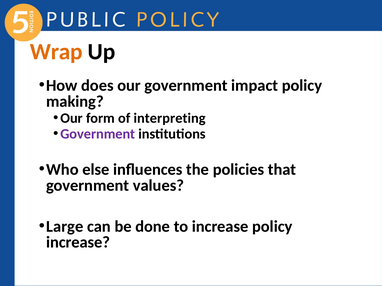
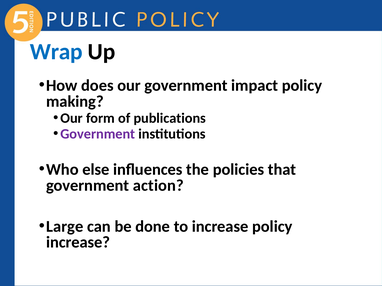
Wrap colour: orange -> blue (56, 52)
interpreting: interpreting -> publications (170, 118)
values: values -> action (158, 186)
